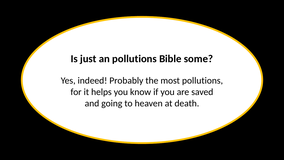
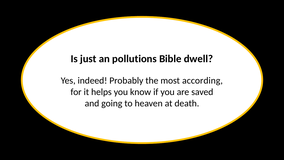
some: some -> dwell (198, 59)
most pollutions: pollutions -> according (202, 81)
